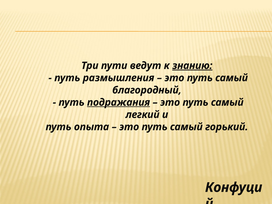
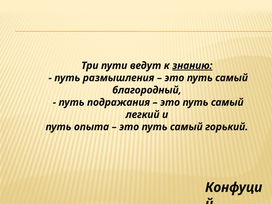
подражания underline: present -> none (119, 102)
